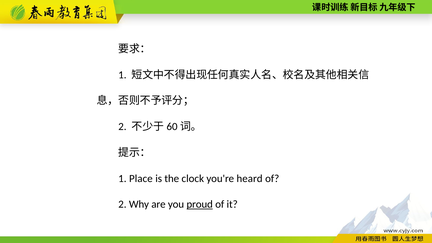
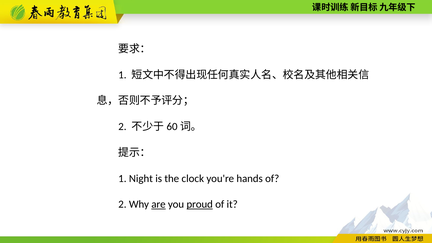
Place: Place -> Night (141, 178)
heard: heard -> hands (250, 178)
are underline: none -> present (158, 204)
